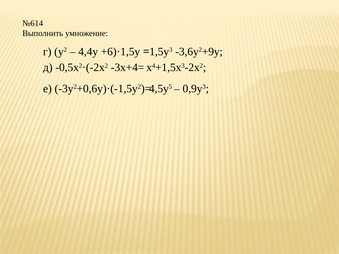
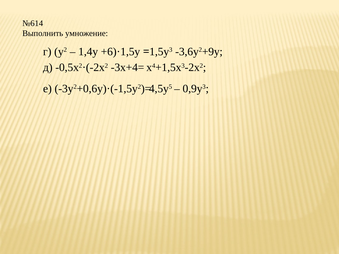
4,4у: 4,4у -> 1,4у (88, 52)
